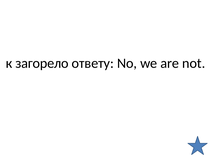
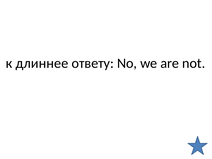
загорело: загорело -> длиннее (42, 63)
